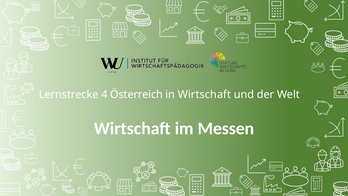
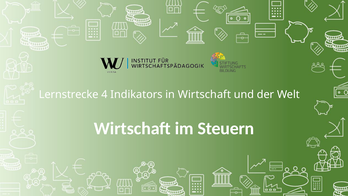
Österreich: Österreich -> Indikators (136, 95)
Messen: Messen -> Steuern (226, 128)
